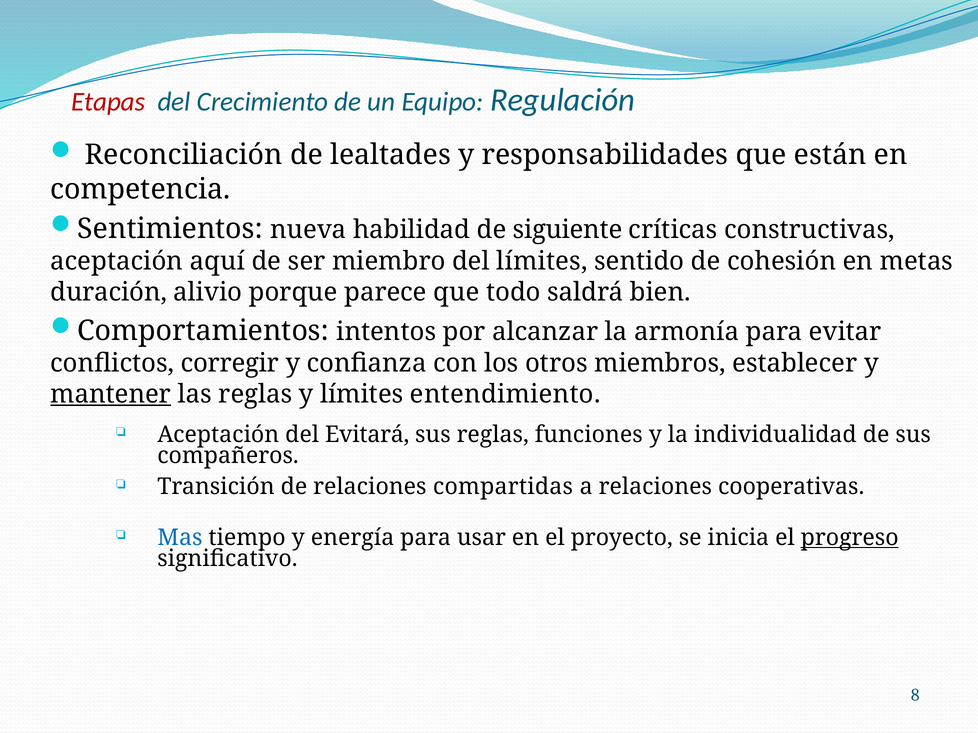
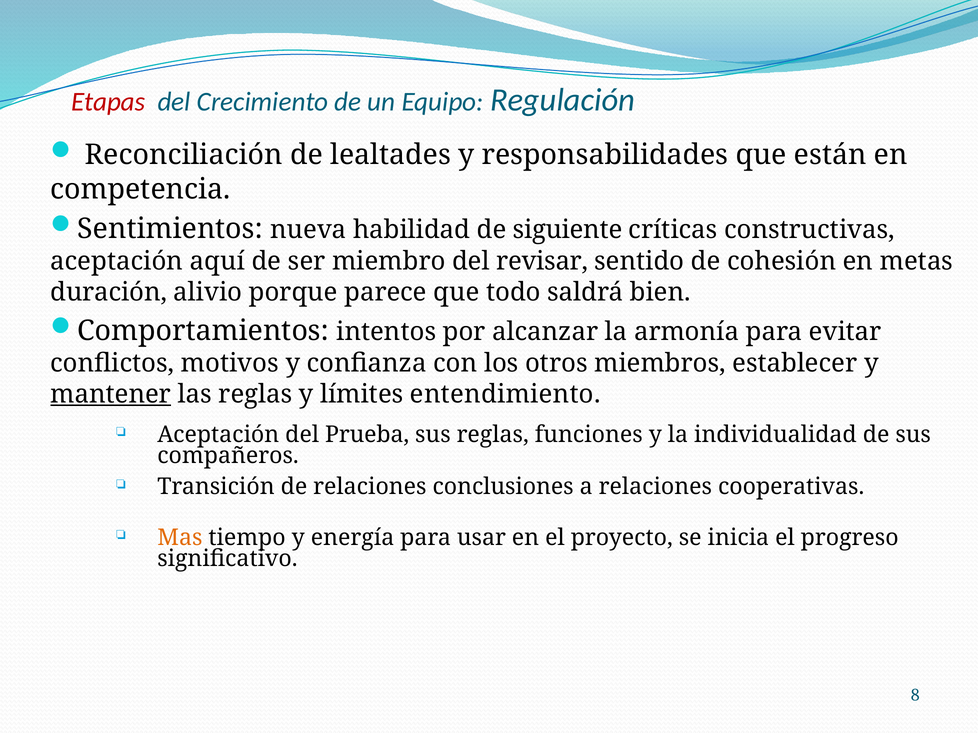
del límites: límites -> revisar (542, 262)
corregir: corregir -> motivos (230, 363)
Evitará: Evitará -> Prueba (367, 435)
compartidas: compartidas -> conclusiones (503, 487)
Mas colour: blue -> orange (180, 538)
progreso underline: present -> none (850, 538)
